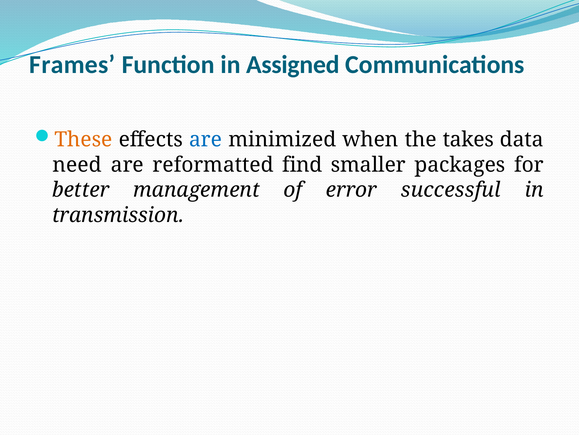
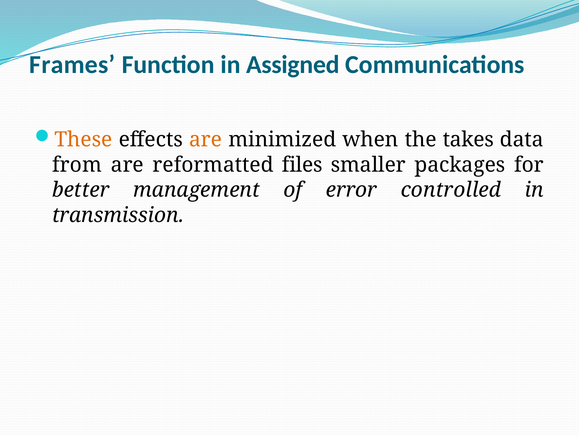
are colour: blue -> orange (206, 139)
need: need -> from (77, 165)
find: find -> files (302, 165)
successful: successful -> controlled (451, 190)
